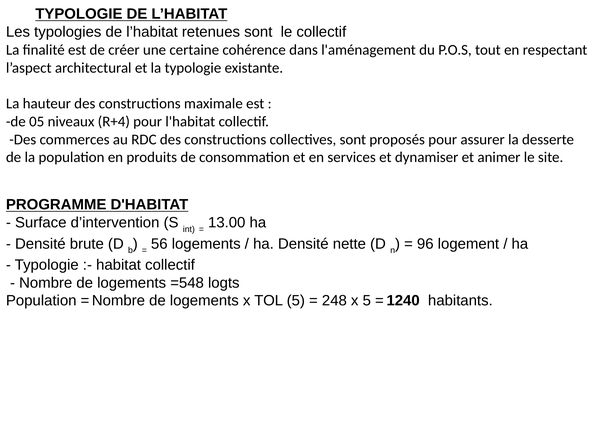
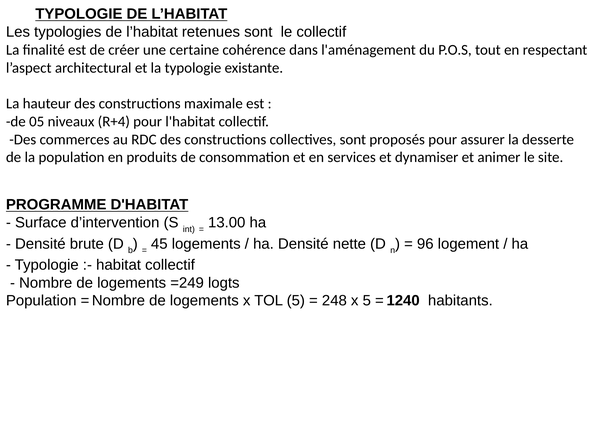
56: 56 -> 45 (159, 244)
=548: =548 -> =249 (187, 283)
